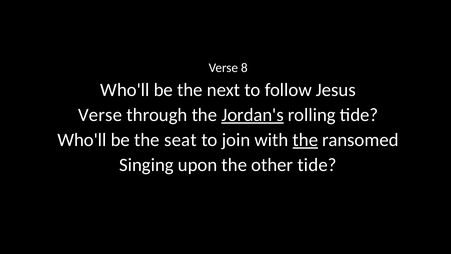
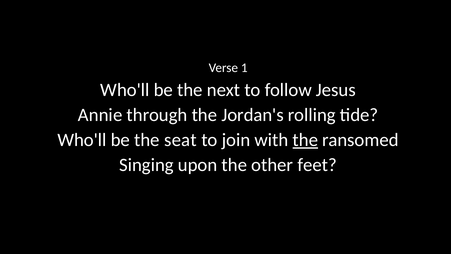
8: 8 -> 1 (244, 68)
Verse: Verse -> Annie (100, 115)
Jordan's underline: present -> none (253, 115)
other tide: tide -> feet (317, 165)
